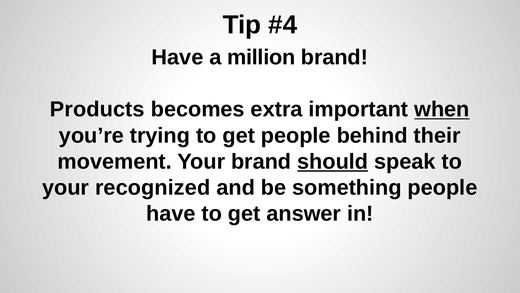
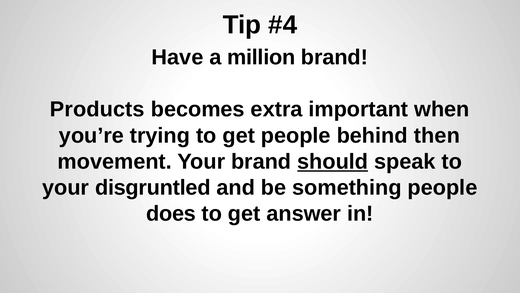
when underline: present -> none (442, 109)
their: their -> then (437, 135)
recognized: recognized -> disgruntled (153, 187)
have: have -> does (171, 213)
